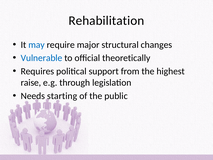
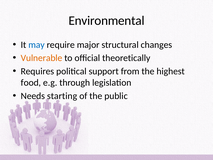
Rehabilitation: Rehabilitation -> Environmental (107, 21)
Vulnerable colour: blue -> orange (42, 58)
raise: raise -> food (31, 83)
